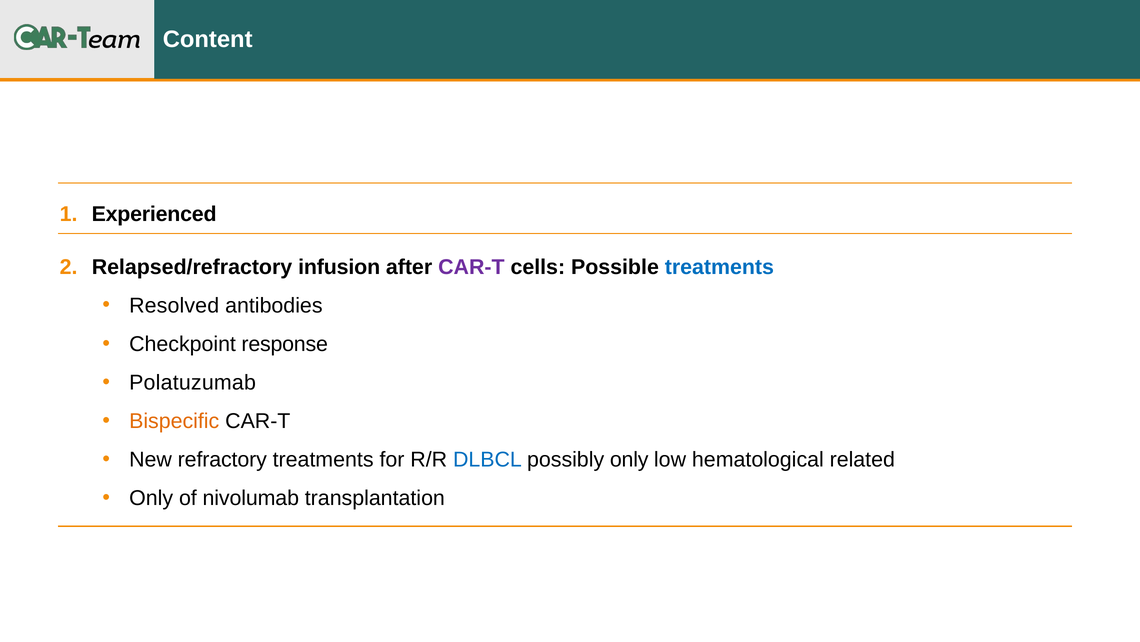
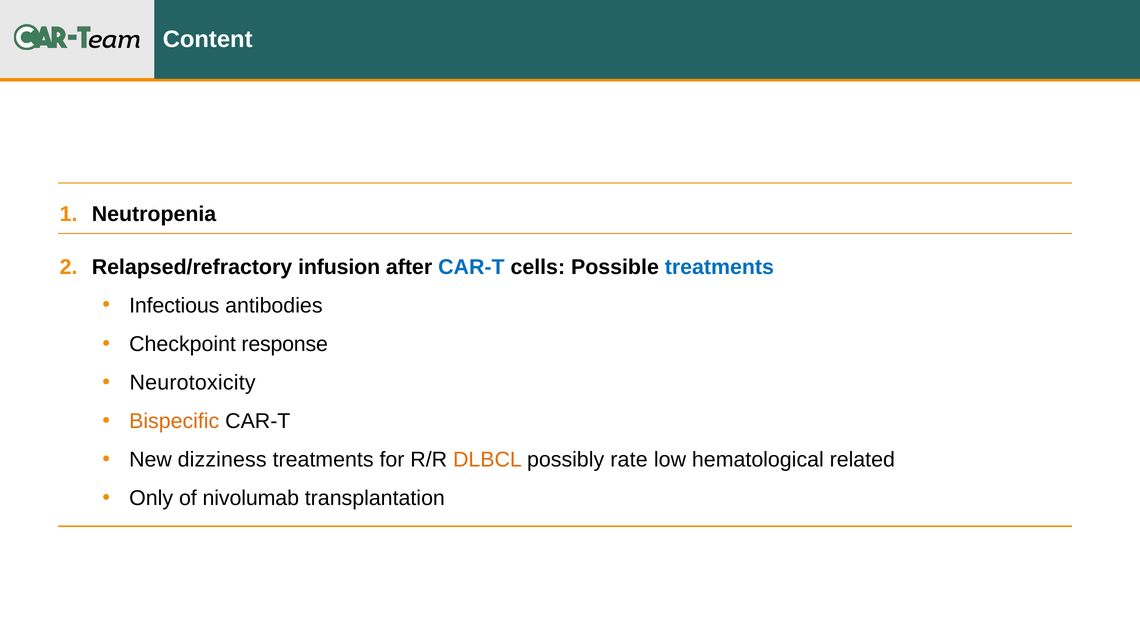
Experienced: Experienced -> Neutropenia (154, 214)
CAR-T colour: purple -> blue (471, 267)
Resolved: Resolved -> Infectious (174, 305)
Polatuzumab: Polatuzumab -> Neurotoxicity (193, 382)
refractory: refractory -> dizziness (222, 459)
DLBCL colour: blue -> orange (487, 459)
possibly only: only -> rate (629, 459)
